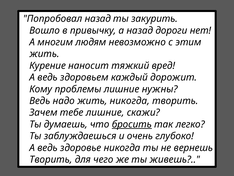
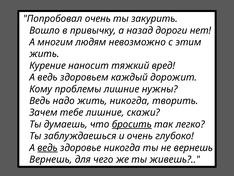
Попробовал назад: назад -> очень (98, 19)
ведь underline: none -> present (48, 147)
Творить: Творить -> Вернешь (51, 159)
